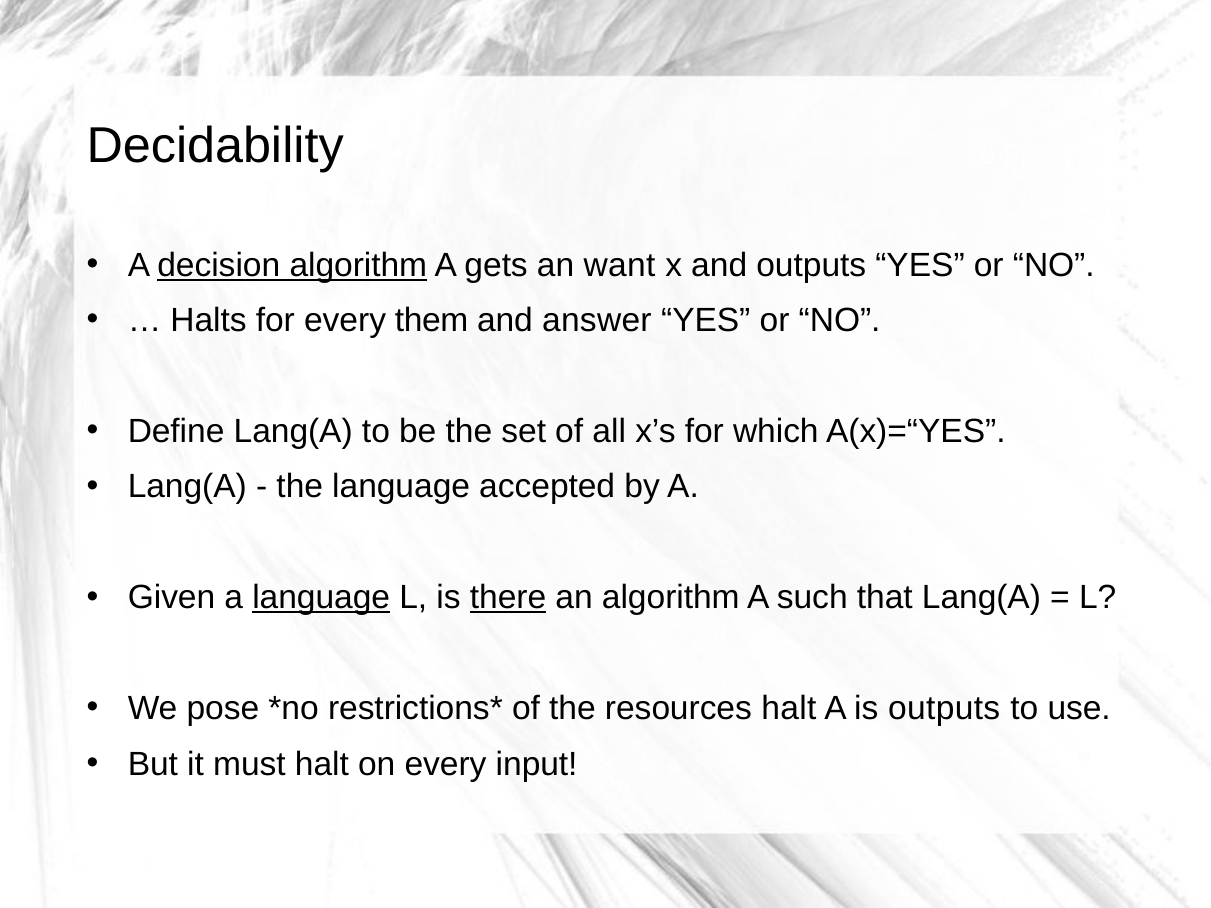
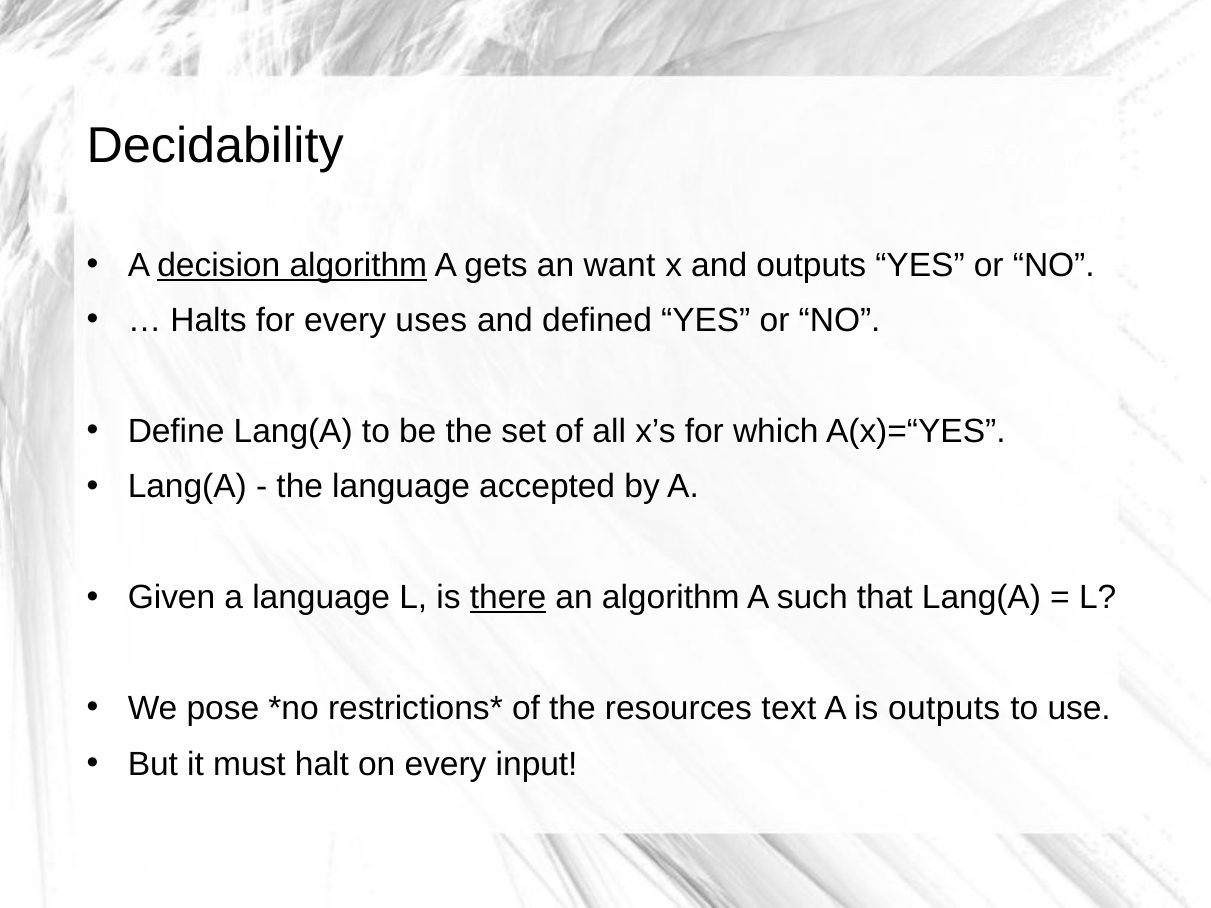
them: them -> uses (431, 321)
answer: answer -> defined (597, 321)
language underline: present -> none (321, 598)
resources halt: halt -> text (789, 709)
